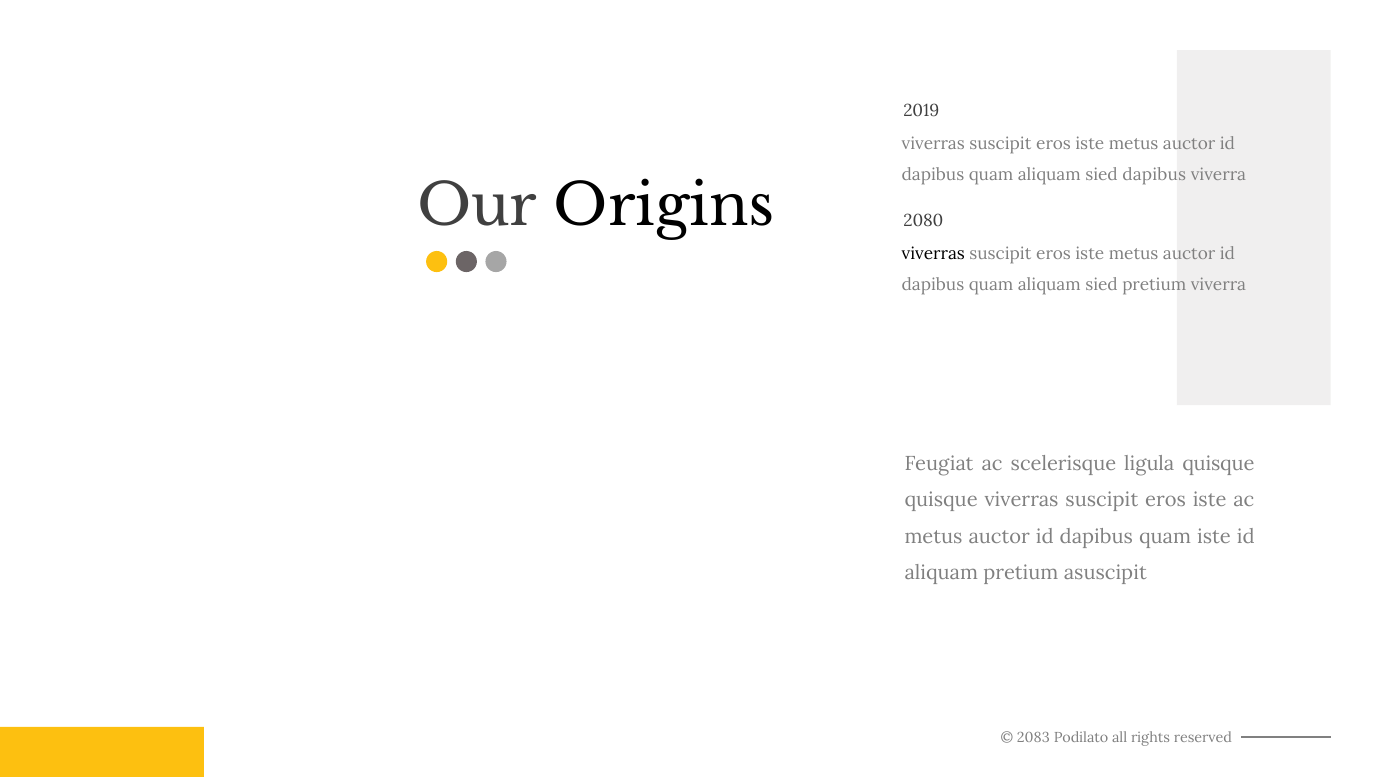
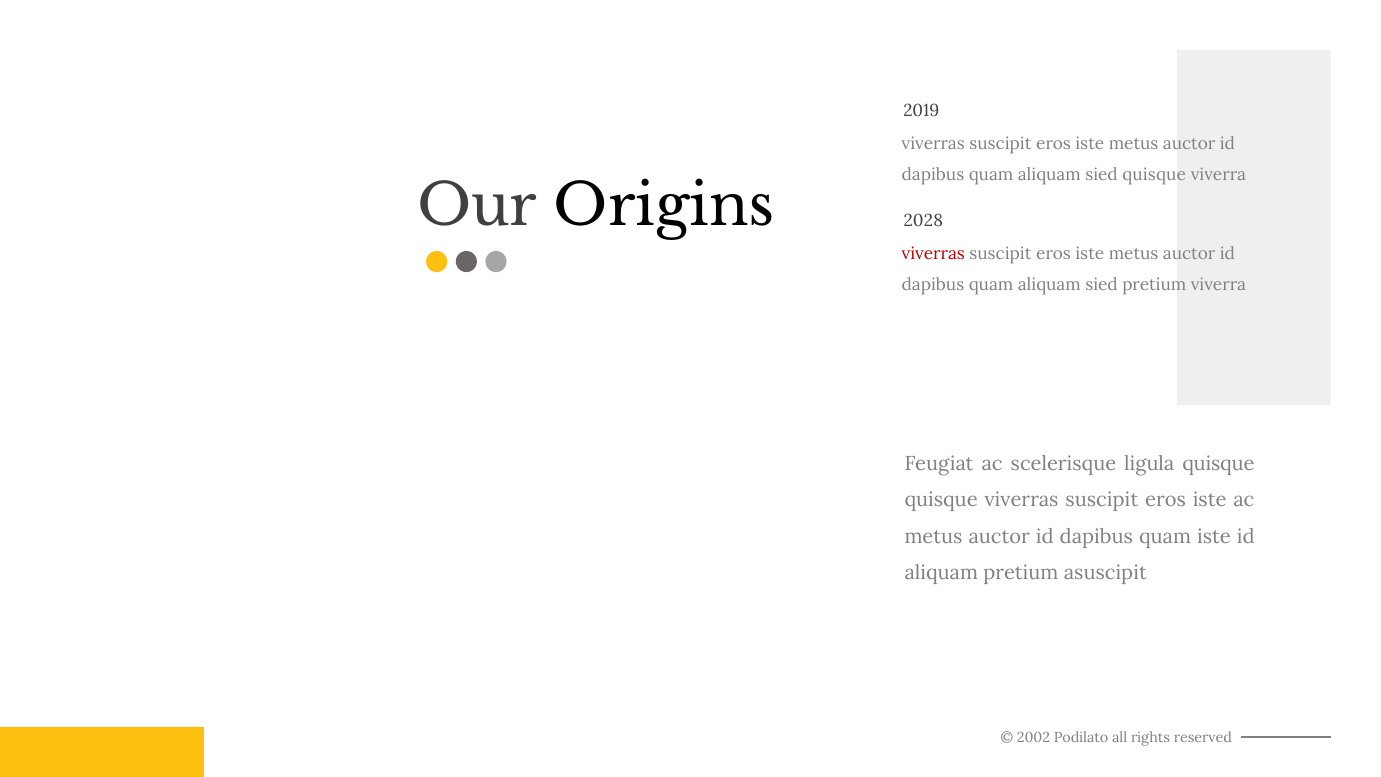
sied dapibus: dapibus -> quisque (1154, 175)
2080: 2080 -> 2028 (923, 221)
viverras colour: black -> red (933, 254)
2083: 2083 -> 2002 (1033, 737)
